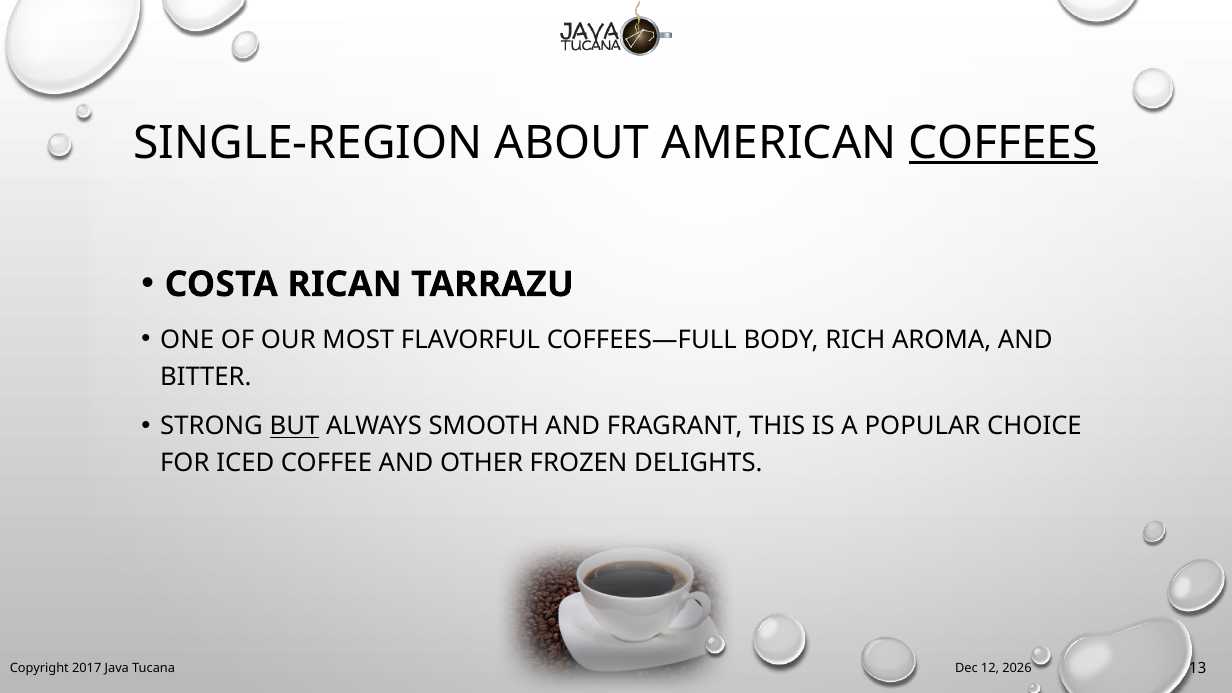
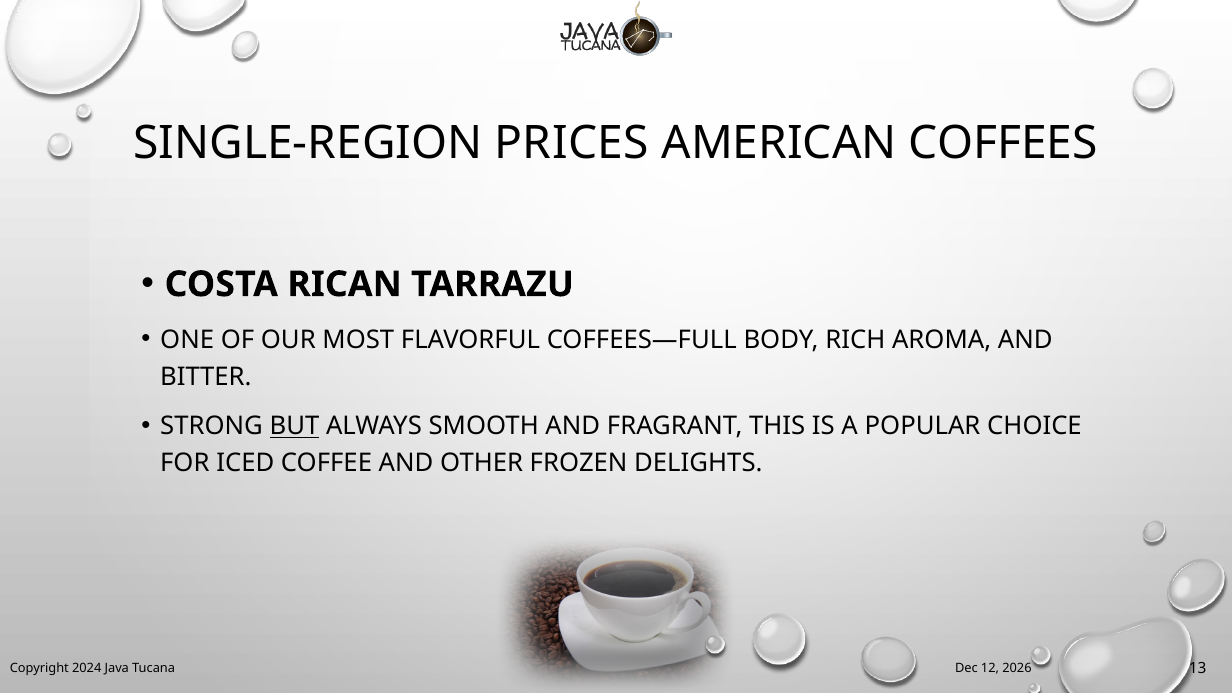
ABOUT: ABOUT -> PRICES (572, 143)
COFFEES underline: present -> none (1003, 143)
2017: 2017 -> 2024 (87, 668)
